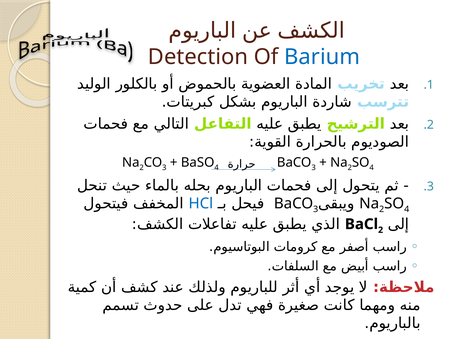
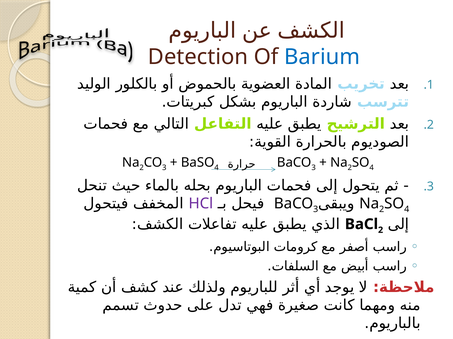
HCl colour: blue -> purple (201, 204)
